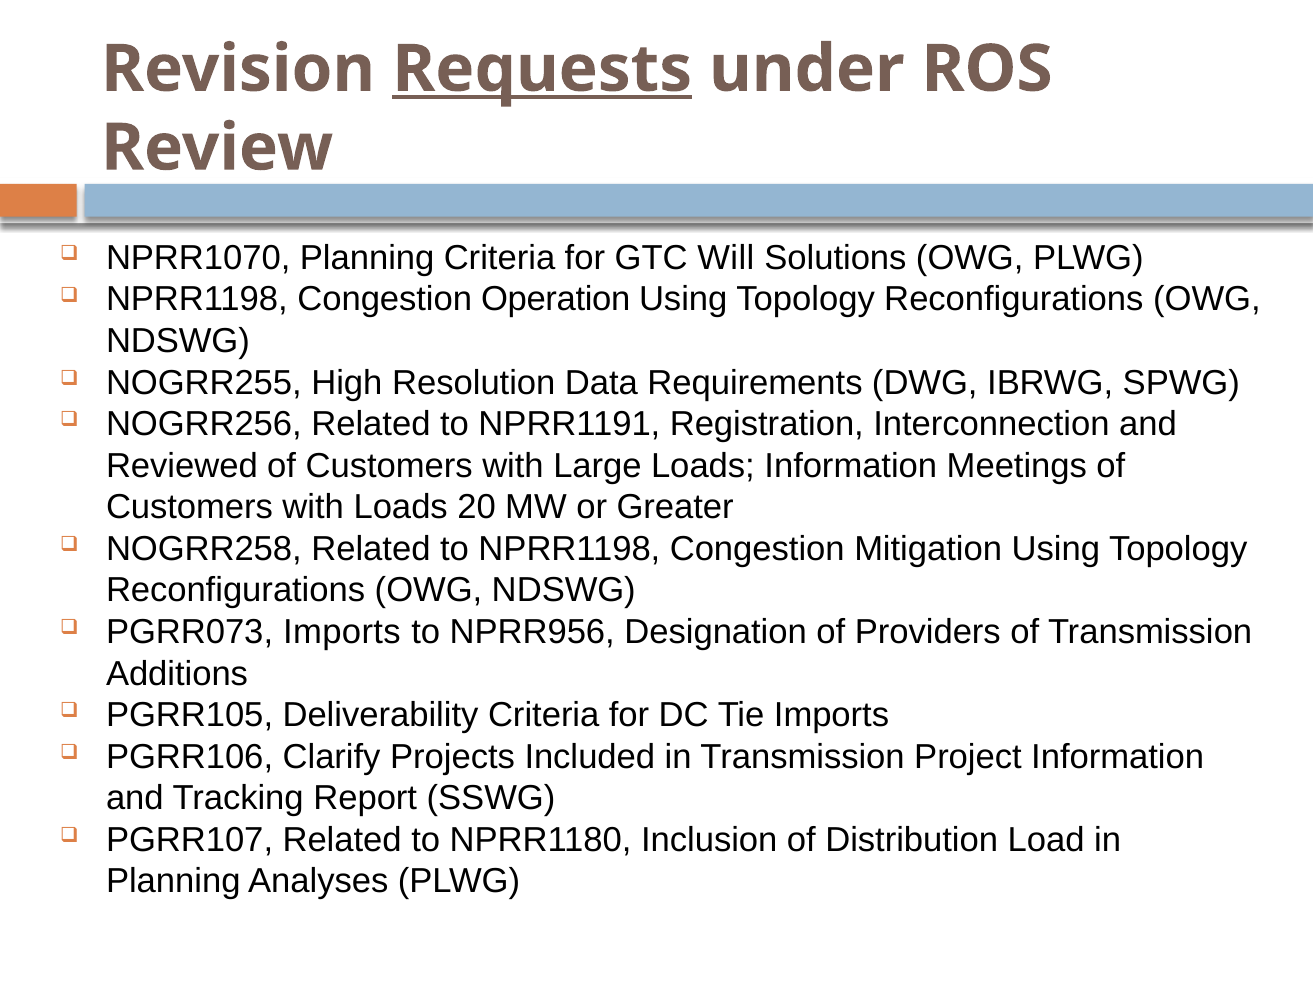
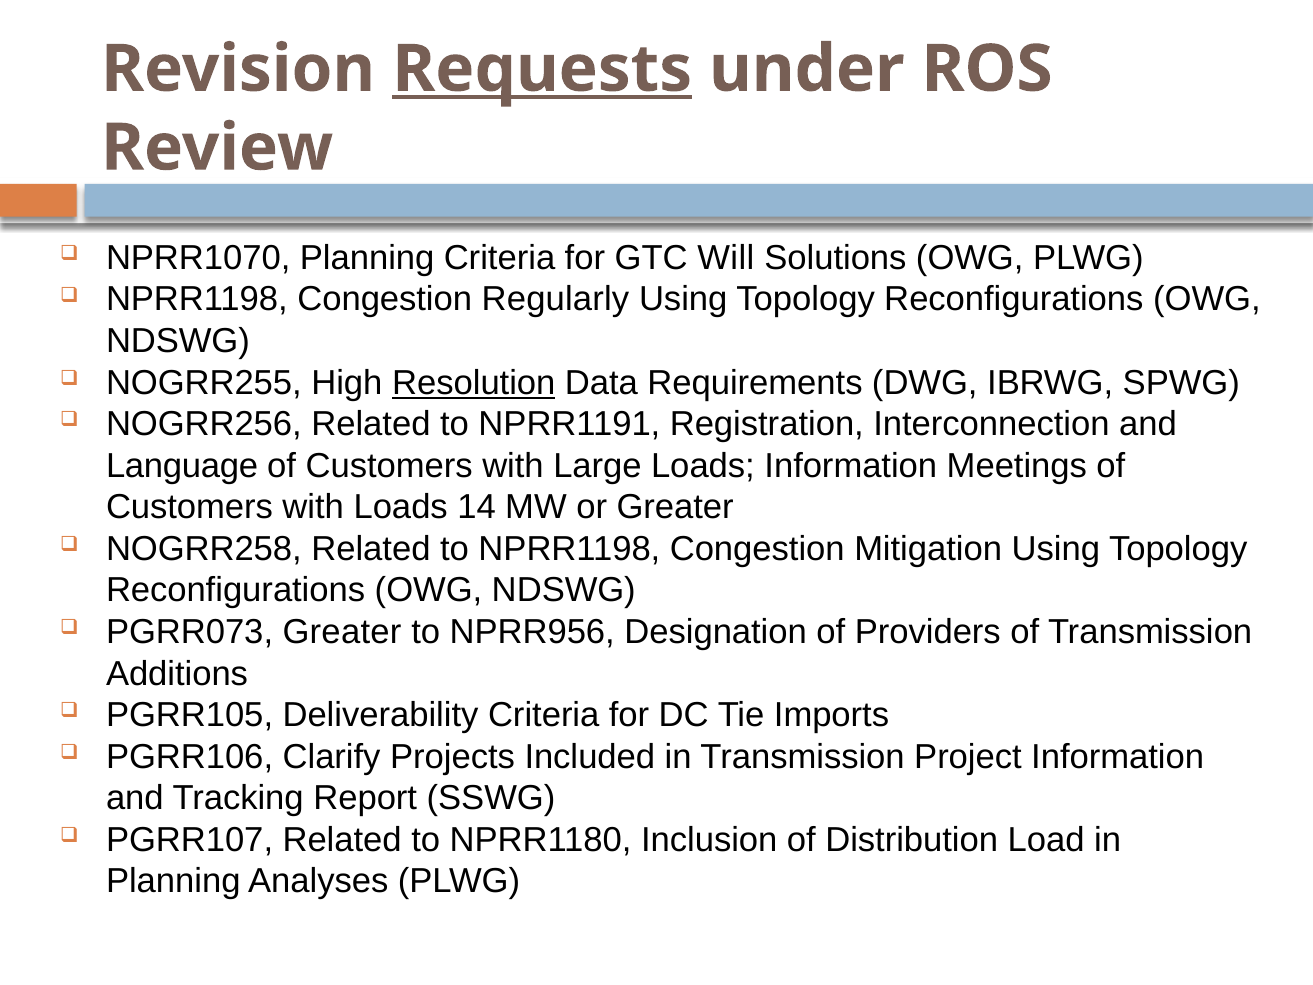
Operation: Operation -> Regularly (555, 299)
Resolution underline: none -> present (474, 383)
Reviewed: Reviewed -> Language (182, 466)
20: 20 -> 14 (477, 507)
PGRR073 Imports: Imports -> Greater (342, 632)
